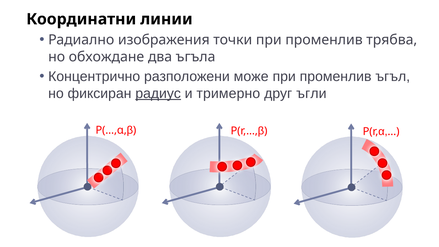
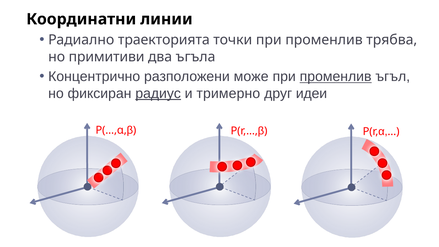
изображения: изображения -> траекторията (164, 40)
обхождане: обхождане -> примитиви (107, 57)
променлив underline: none -> present (336, 77)
ъгли: ъгли -> идеи (311, 93)
